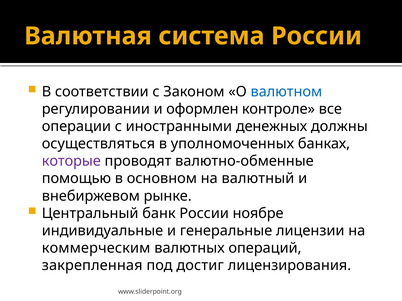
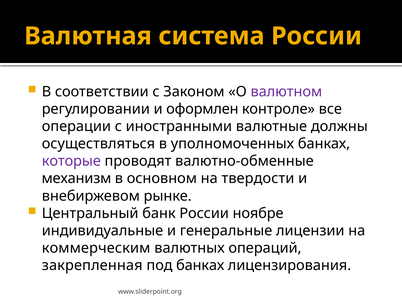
валютном colour: blue -> purple (286, 92)
денежных: денежных -> валютные (271, 127)
помощью: помощью -> механизм (76, 179)
валютный: валютный -> твердости (258, 179)
под достиг: достиг -> банках (200, 266)
